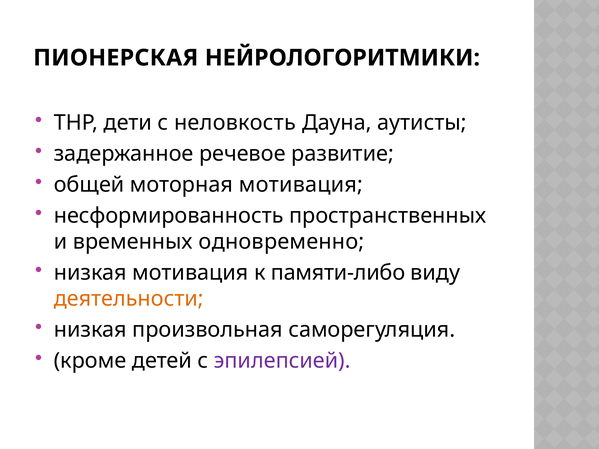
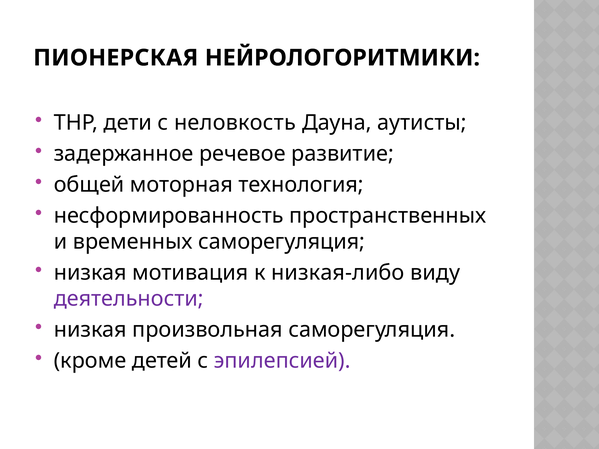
моторная мотивация: мотивация -> технология (301, 185)
временных одновременно: одновременно -> саморегуляция (282, 242)
памяти-либо: памяти-либо -> низкая-либо (338, 273)
деятельности colour: orange -> purple (129, 299)
